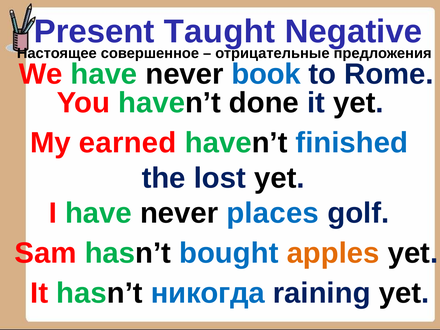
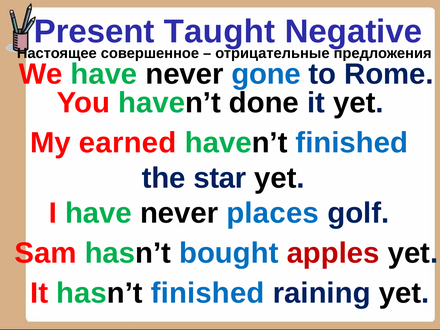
book: book -> gone (266, 74)
lost: lost -> star (220, 178)
apples colour: orange -> red (333, 253)
hasn’t никогда: никогда -> finished (208, 293)
